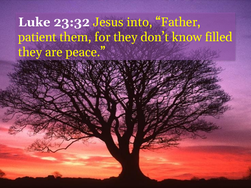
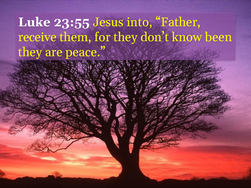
23:32: 23:32 -> 23:55 (72, 22)
patient: patient -> receive (37, 37)
filled: filled -> been (219, 37)
